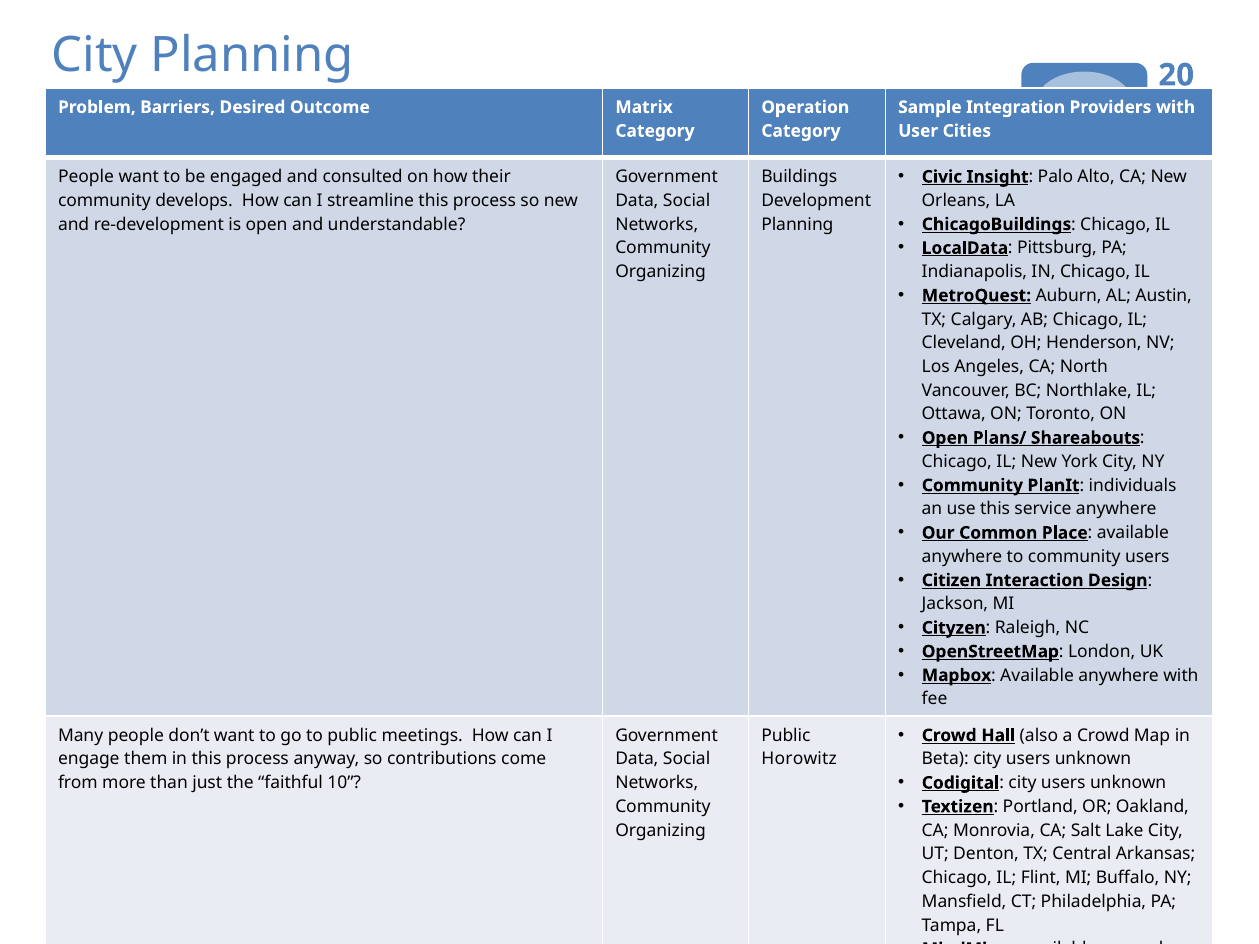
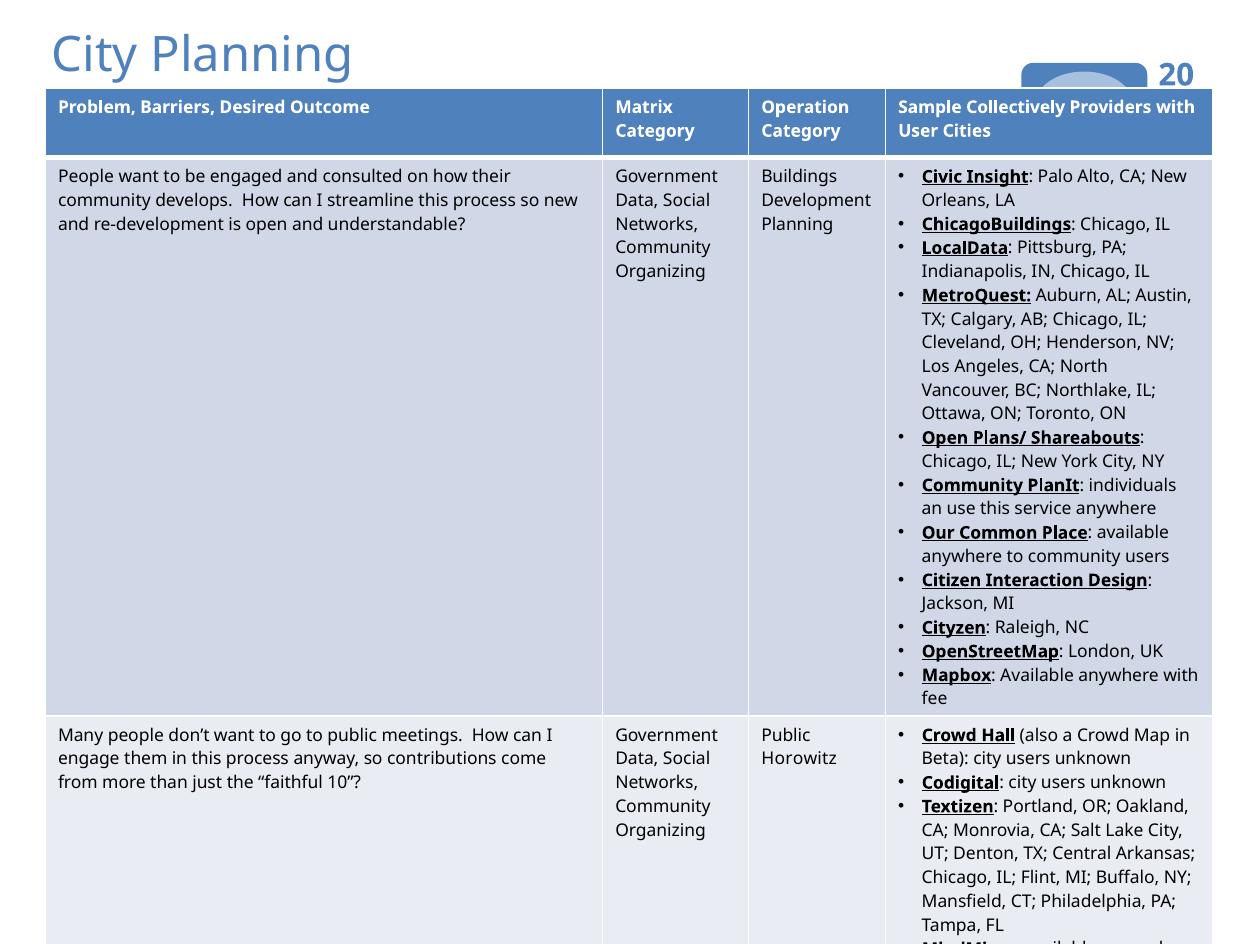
Integration: Integration -> Collectively (1016, 107)
